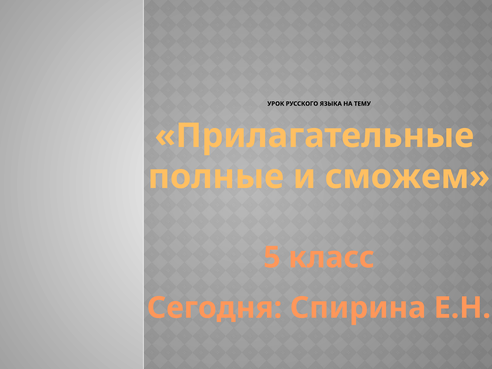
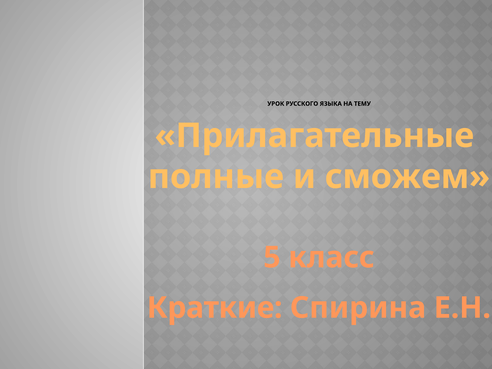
Сегодня: Сегодня -> Краткие (215, 308)
